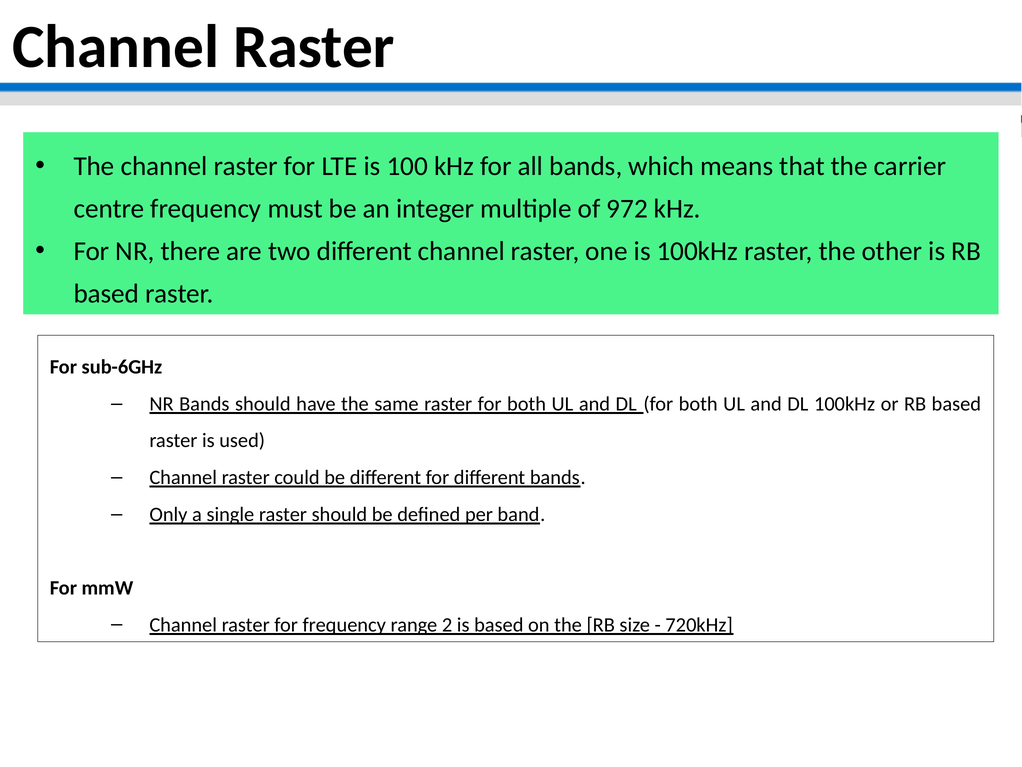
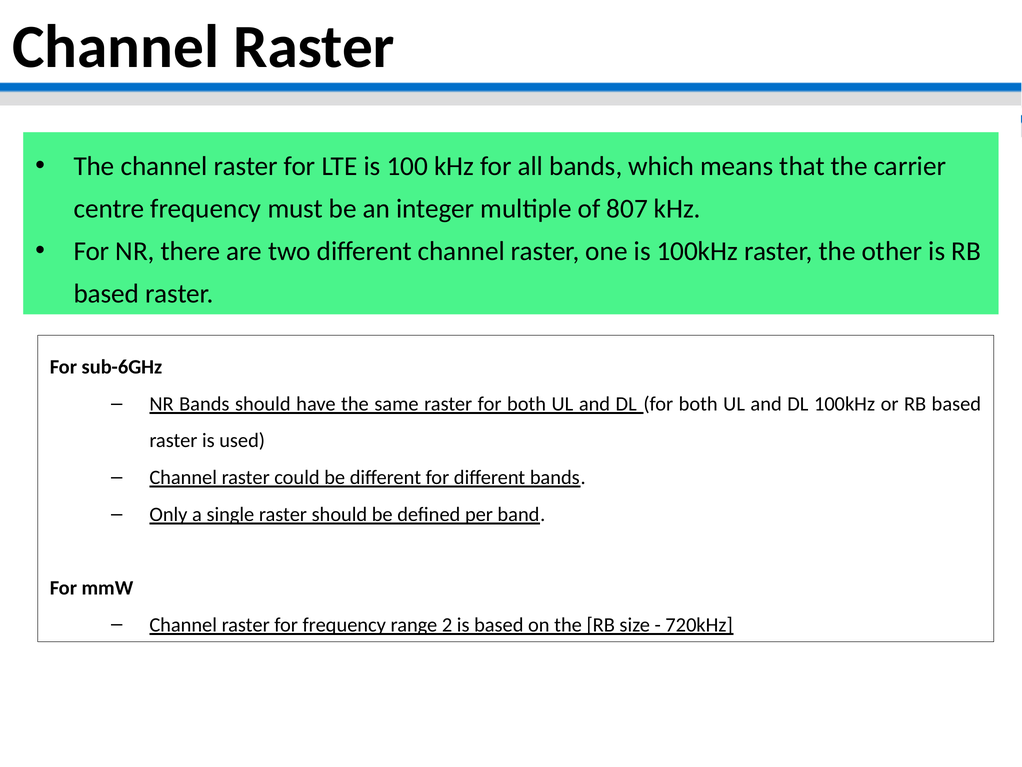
972: 972 -> 807 (627, 209)
